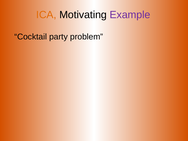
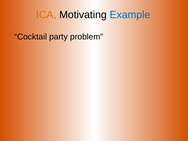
Example colour: purple -> blue (130, 15)
